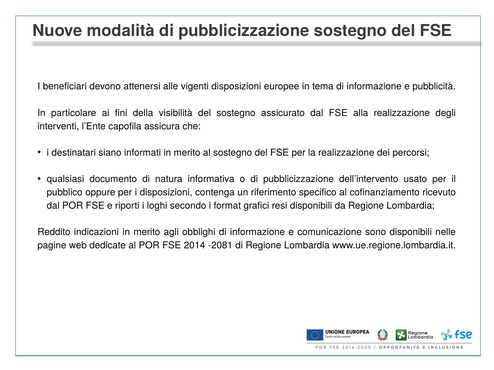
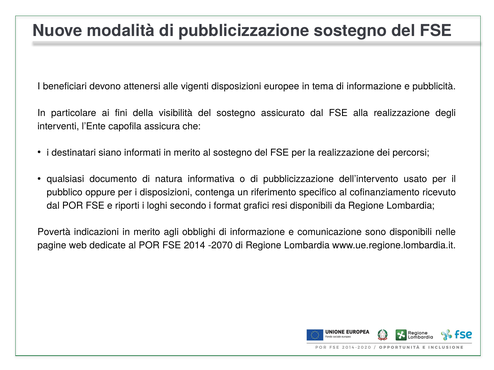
Reddito: Reddito -> Povertà (54, 232)
-2081: -2081 -> -2070 (220, 246)
